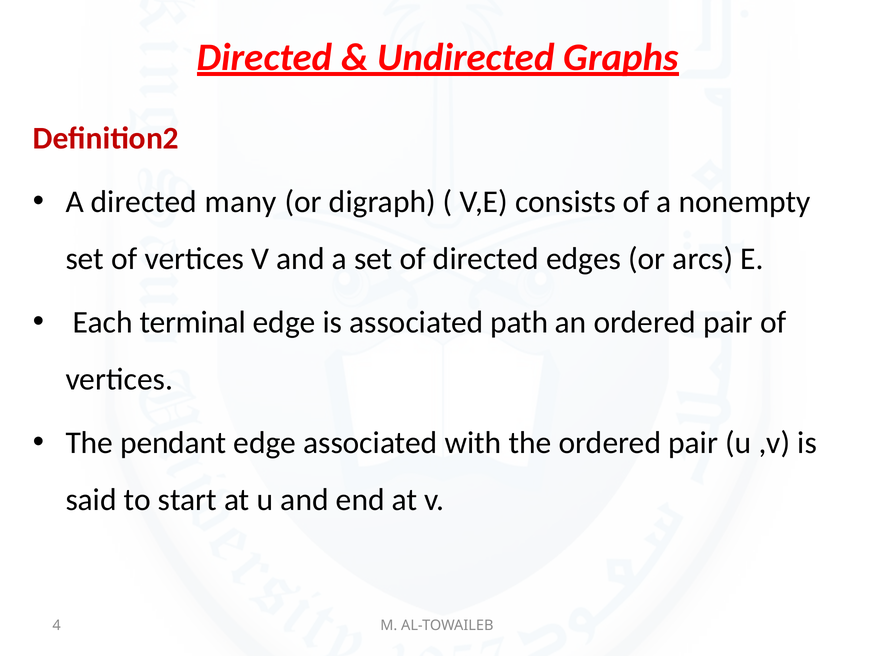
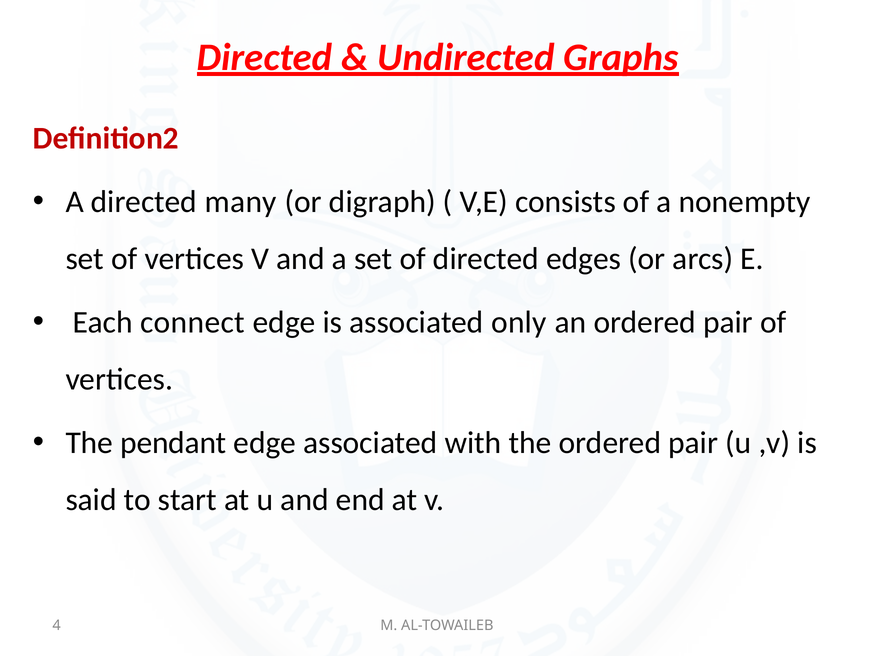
terminal: terminal -> connect (193, 322)
path: path -> only (519, 322)
